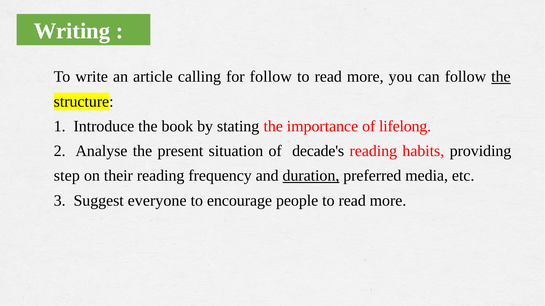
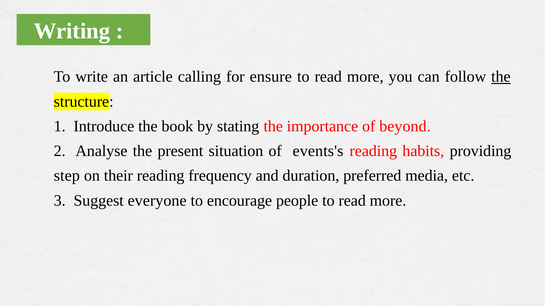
for follow: follow -> ensure (271, 77)
lifelong: lifelong -> beyond (405, 126)
decade's: decade's -> events's (318, 151)
duration underline: present -> none (311, 176)
